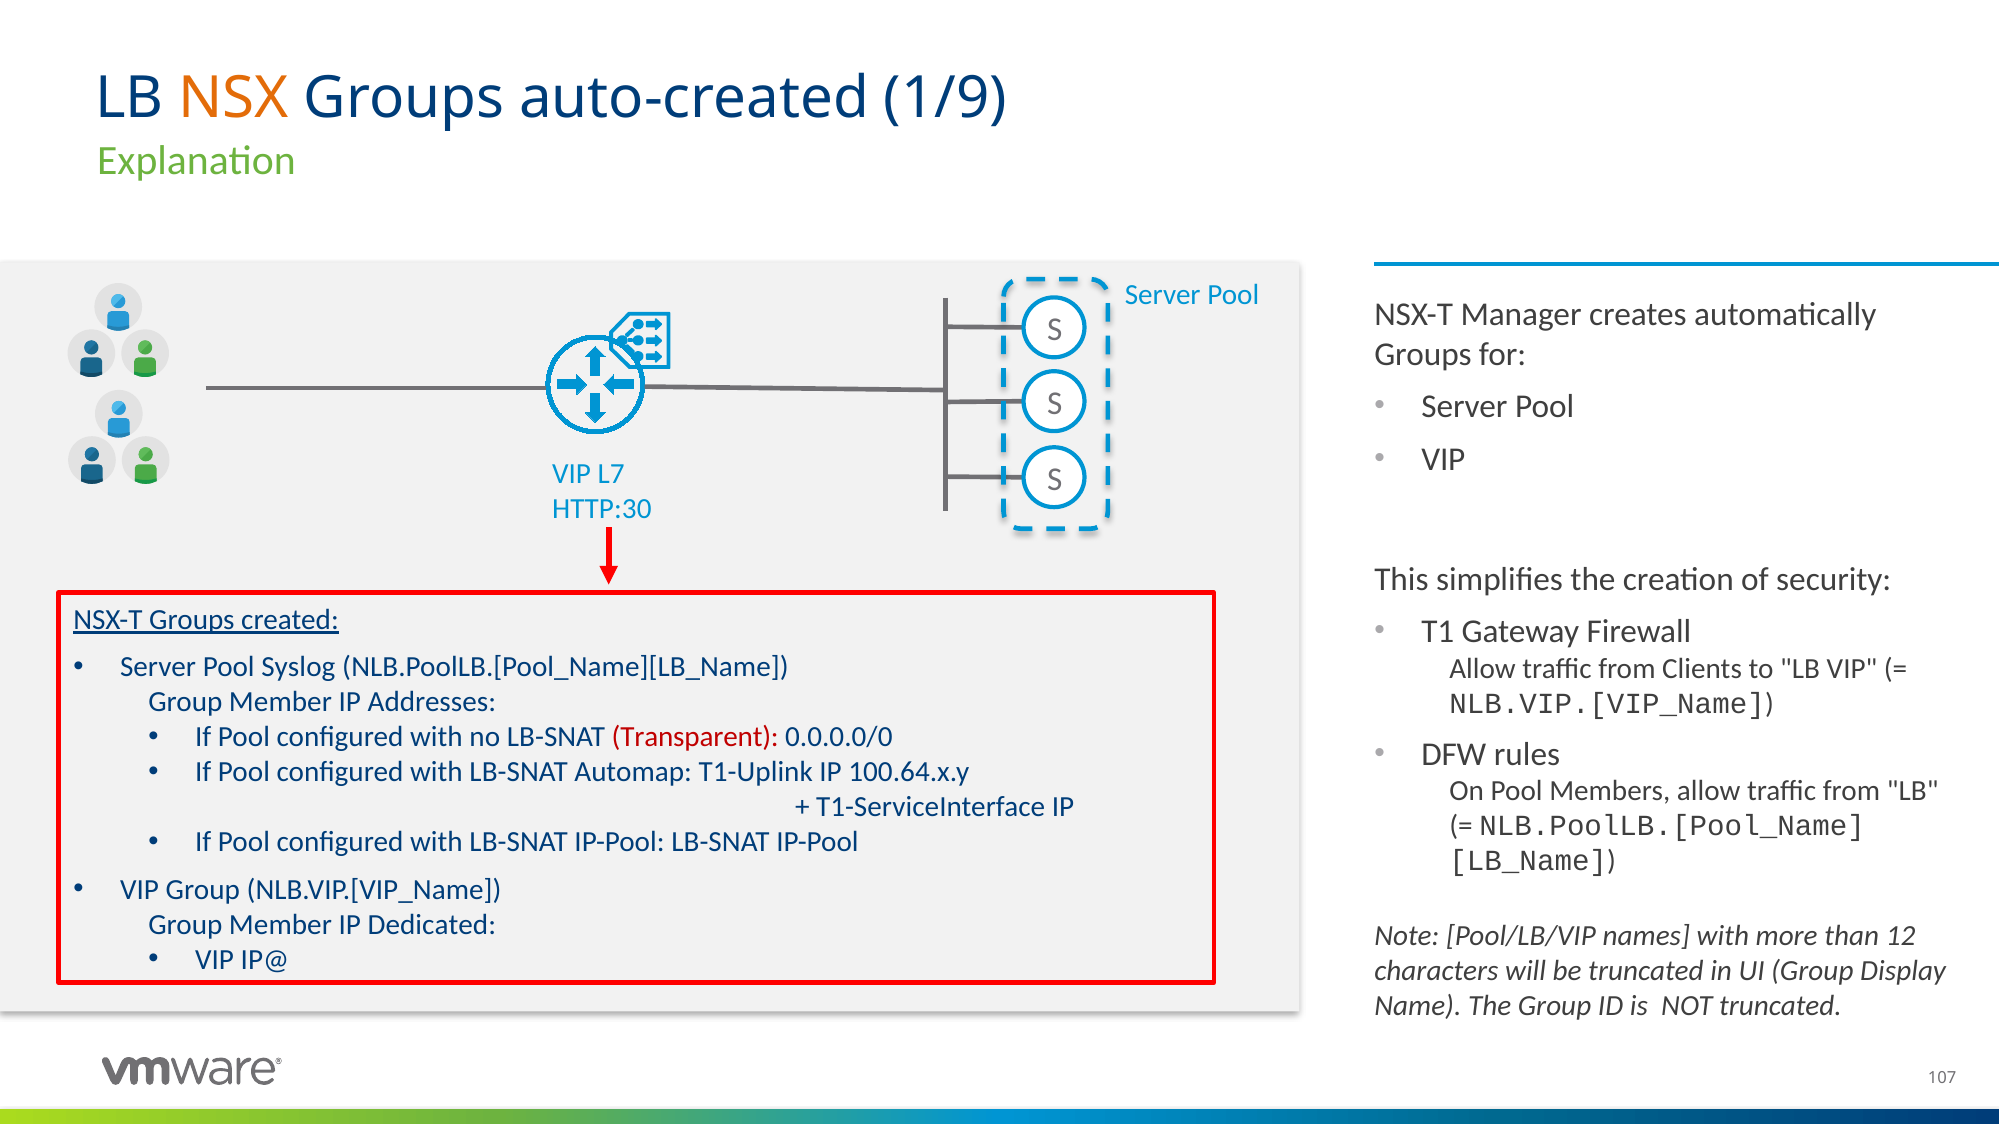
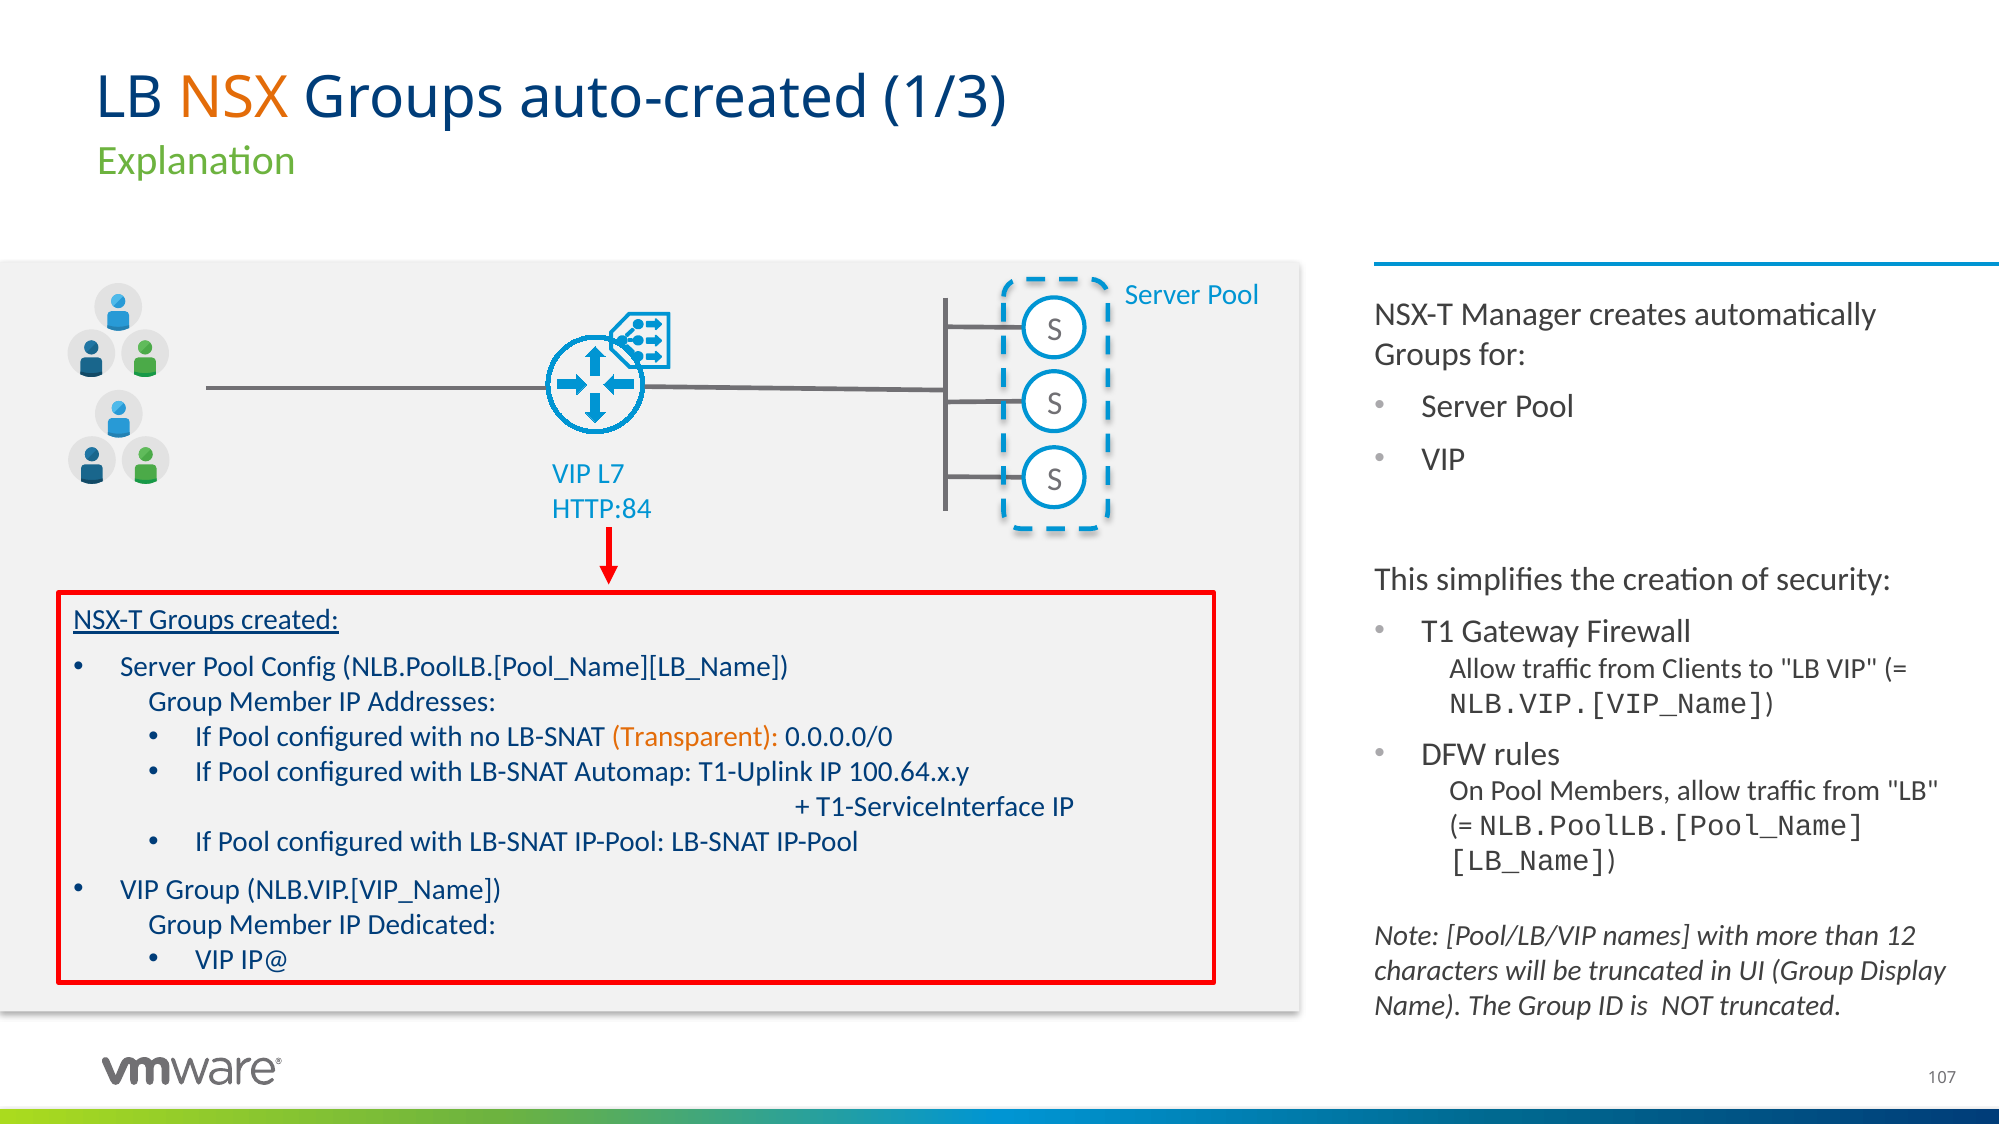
1/9: 1/9 -> 1/3 (946, 98)
HTTP:30: HTTP:30 -> HTTP:84 (602, 509)
Syslog: Syslog -> Config (298, 668)
Transparent colour: red -> orange (695, 738)
